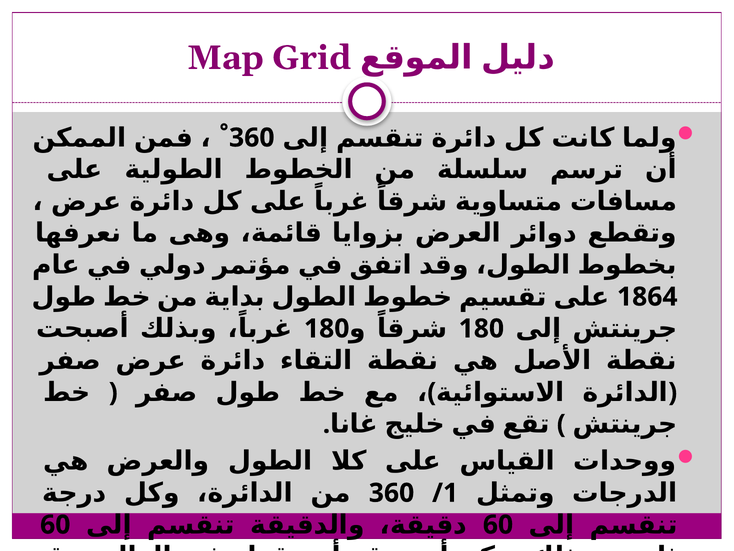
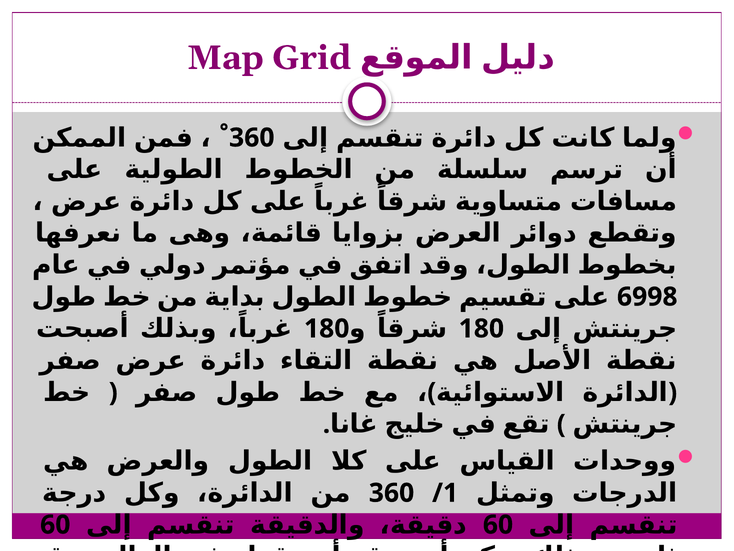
1864: 1864 -> 6998 (647, 297)
